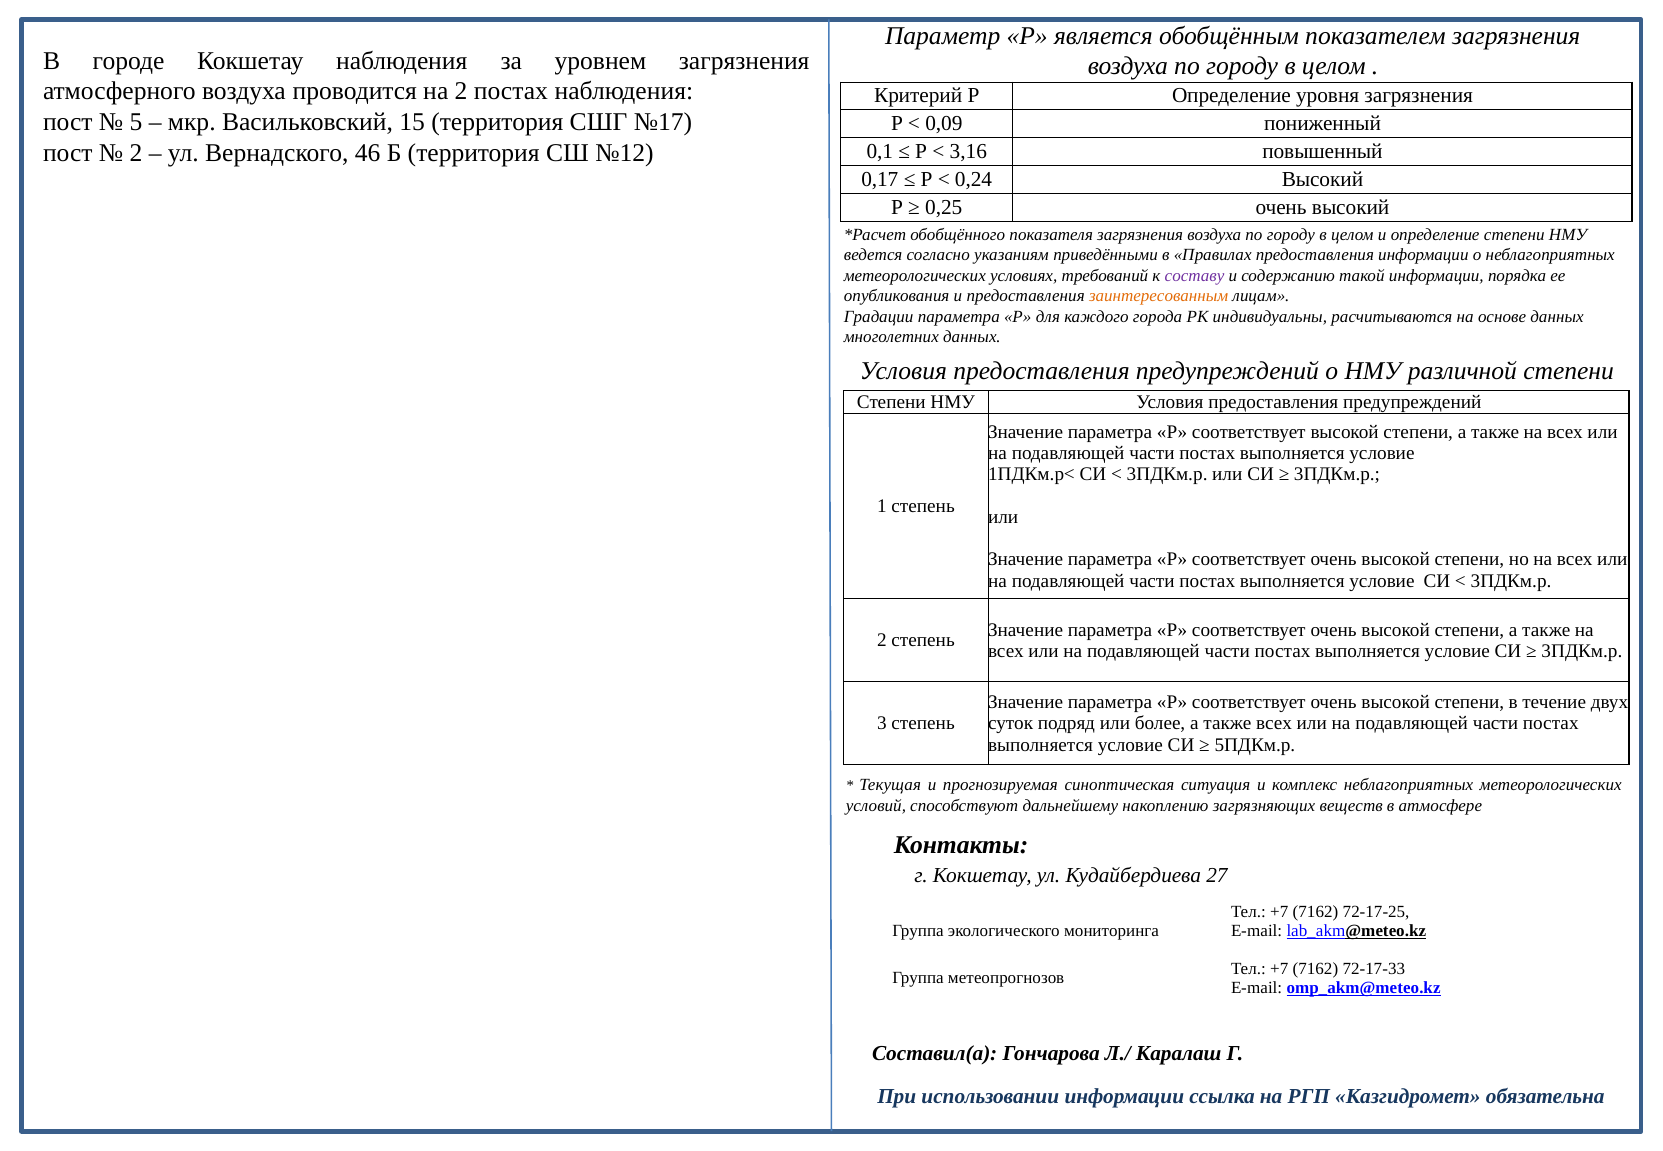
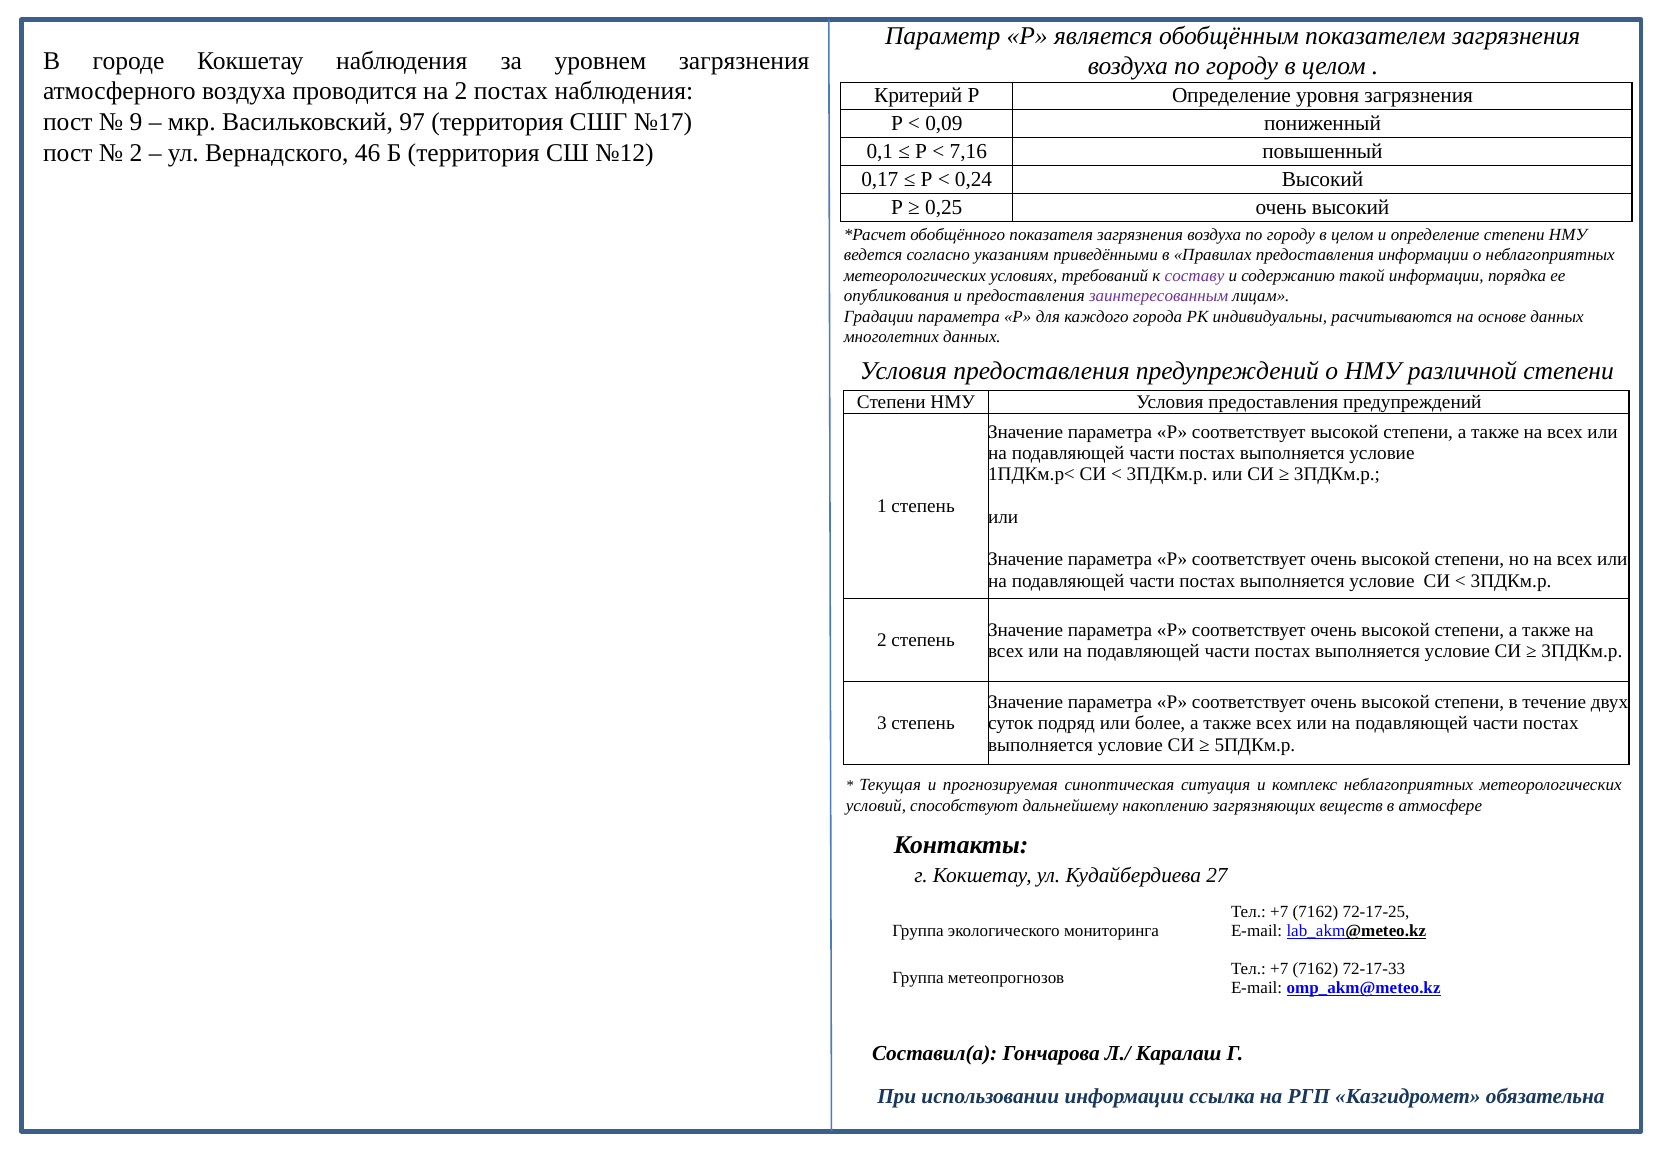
5: 5 -> 9 (136, 122)
15: 15 -> 97 (412, 122)
3,16: 3,16 -> 7,16 (968, 151)
заинтересованным colour: orange -> purple (1159, 296)
